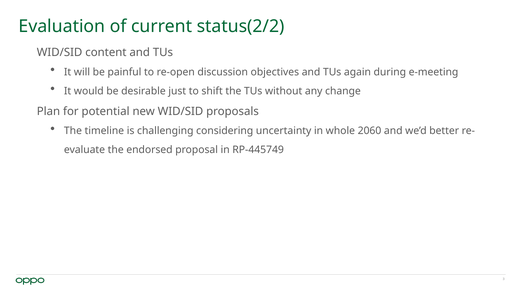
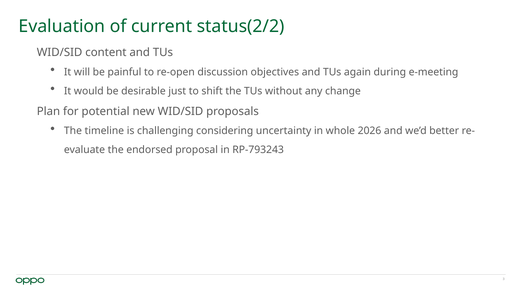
2060: 2060 -> 2026 (369, 131)
RP-445749: RP-445749 -> RP-793243 (258, 150)
